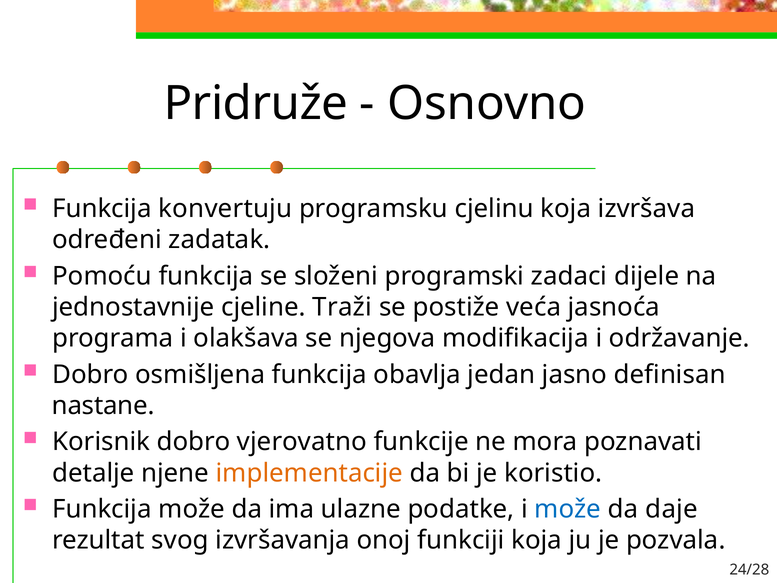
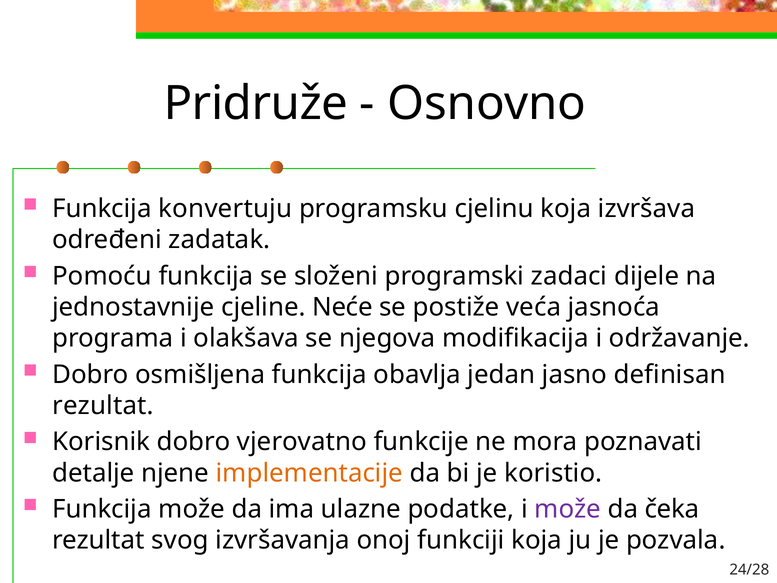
Traži: Traži -> Neće (342, 307)
nastane: nastane -> rezultat (103, 405)
može colour: blue -> purple (568, 509)
daje: daje -> čeka (672, 509)
